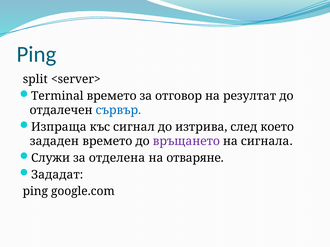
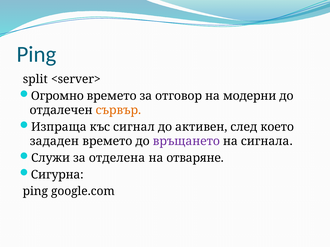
Terminal: Terminal -> Огромно (57, 96)
резултат: резултат -> модерни (250, 96)
сървър colour: blue -> orange (118, 111)
изтрива: изтрива -> активен (201, 127)
Зададат: Зададат -> Сигурна (57, 175)
